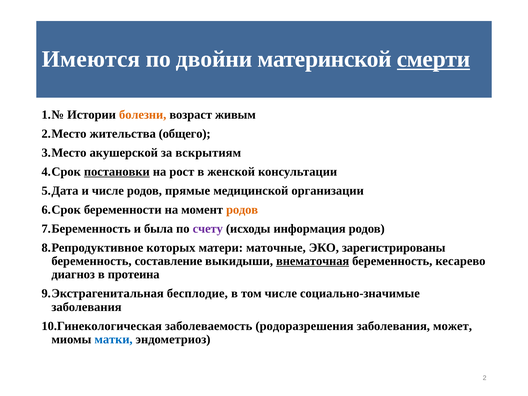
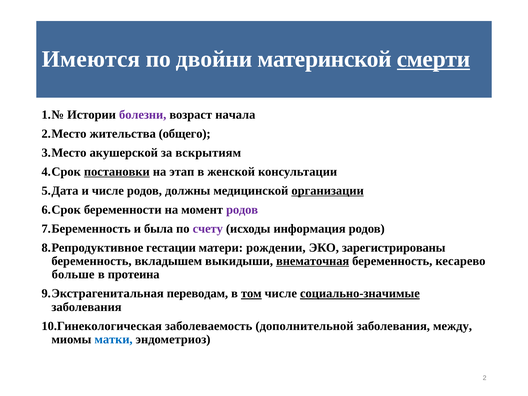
болезни colour: orange -> purple (143, 115)
живым: живым -> начала (235, 115)
рост: рост -> этап (182, 172)
прямые: прямые -> должны (188, 191)
организации underline: none -> present (328, 191)
родов colour: orange -> purple (242, 210)
которых: которых -> гестации (171, 248)
маточные: маточные -> рождении (276, 248)
составление: составление -> вкладышем (168, 261)
диагноз: диагноз -> больше (73, 274)
бесплодие: бесплодие -> переводам (197, 293)
том underline: none -> present (251, 293)
социально-значимые underline: none -> present (360, 293)
родоразрешения: родоразрешения -> дополнительной (304, 326)
может: может -> между (453, 326)
